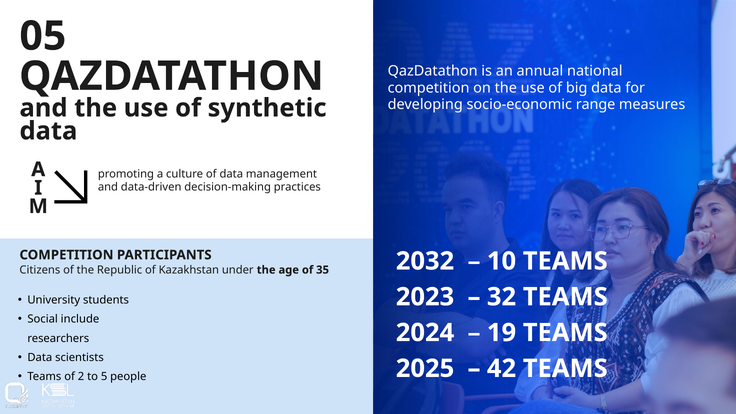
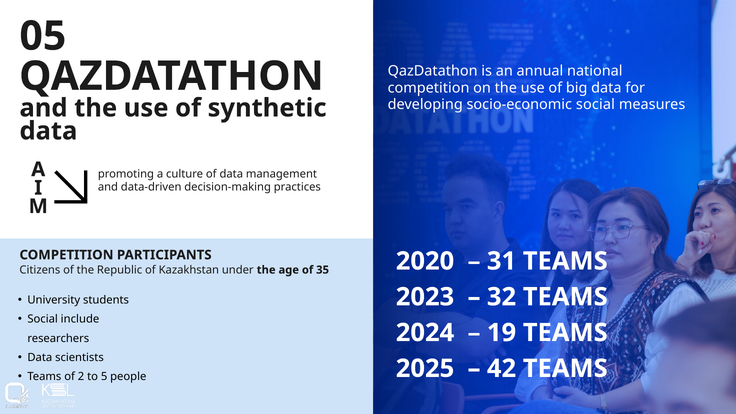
socio-economic range: range -> social (595, 105)
2032: 2032 -> 2020 (425, 261)
10: 10 -> 31 (502, 261)
